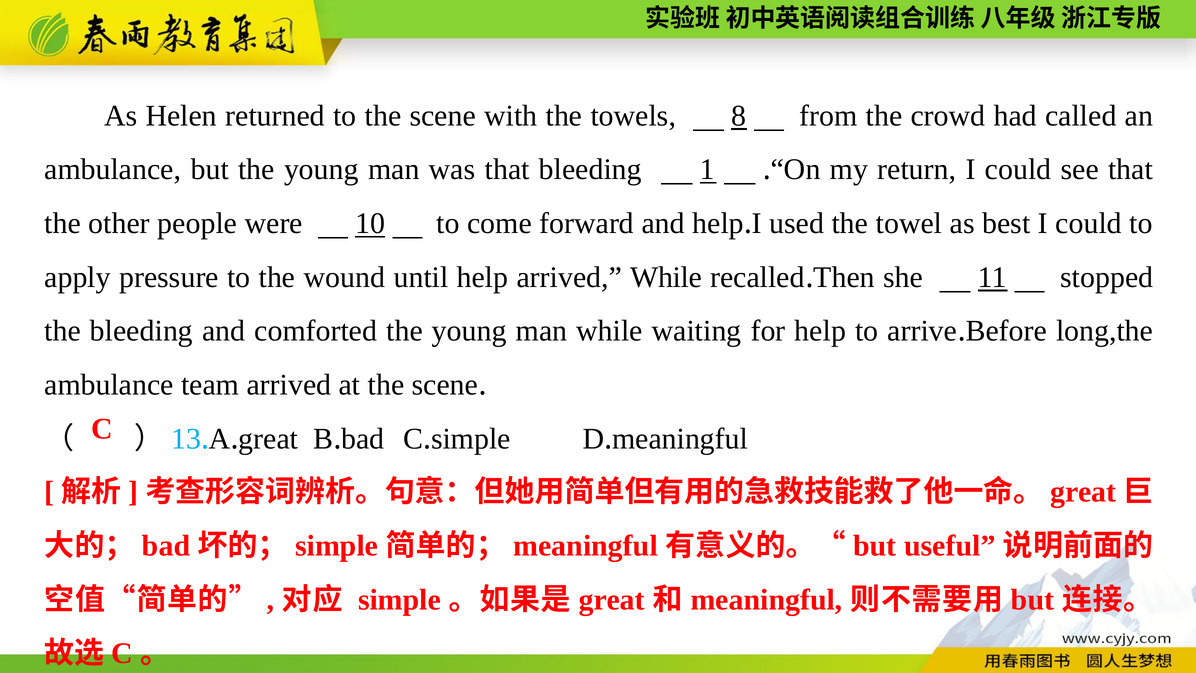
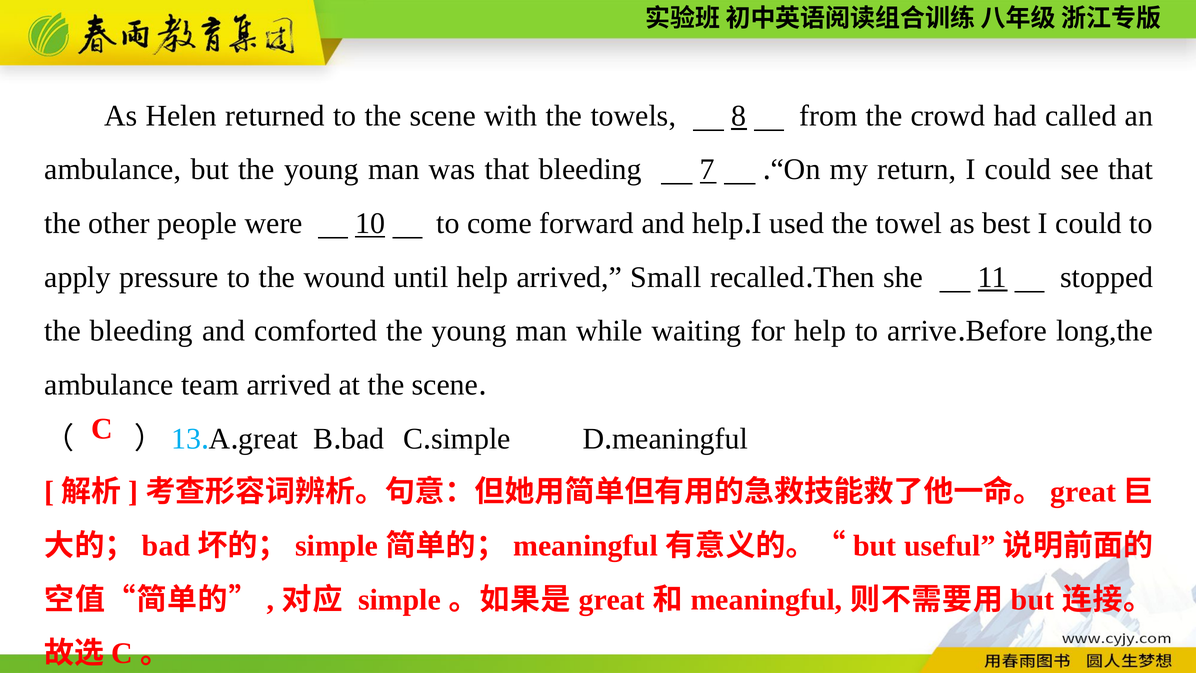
1: 1 -> 7 (707, 170)
arrived While: While -> Small (666, 277)
